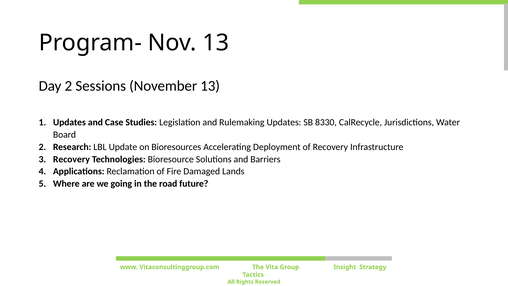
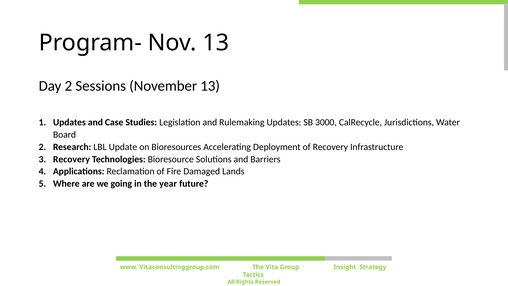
8330: 8330 -> 3000 (326, 122)
road: road -> year (168, 183)
